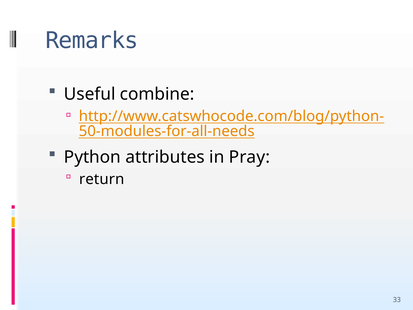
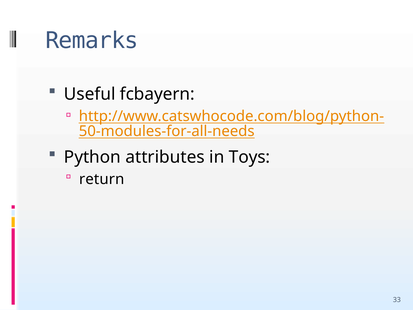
combine: combine -> fcbayern (157, 94)
Pray: Pray -> Toys (250, 157)
